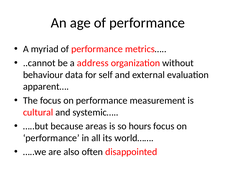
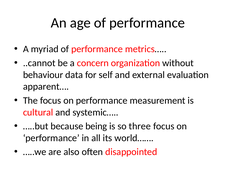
address: address -> concern (93, 63)
areas: areas -> being (96, 126)
hours: hours -> three (140, 126)
